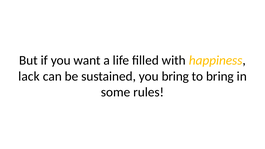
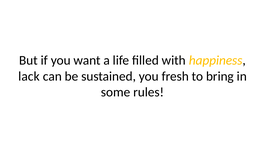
you bring: bring -> fresh (175, 76)
